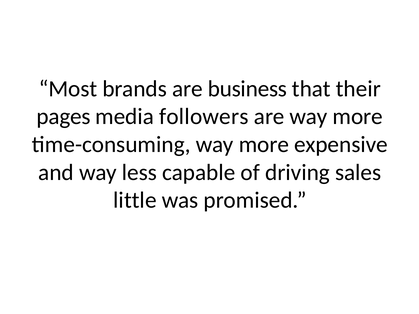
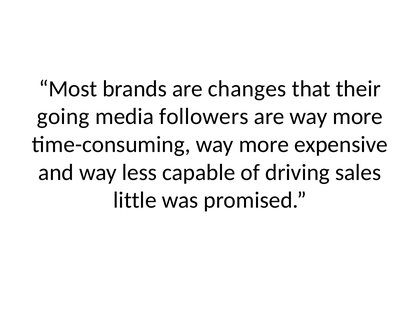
business: business -> changes (247, 89)
pages: pages -> going (63, 117)
